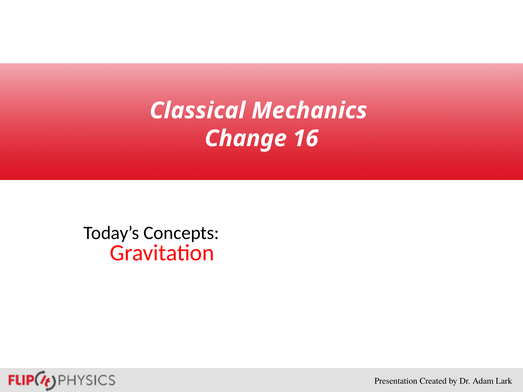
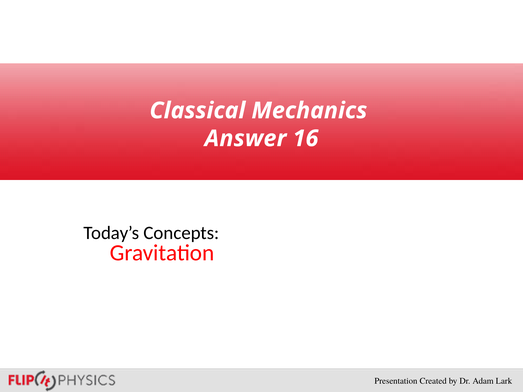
Change: Change -> Answer (246, 139)
